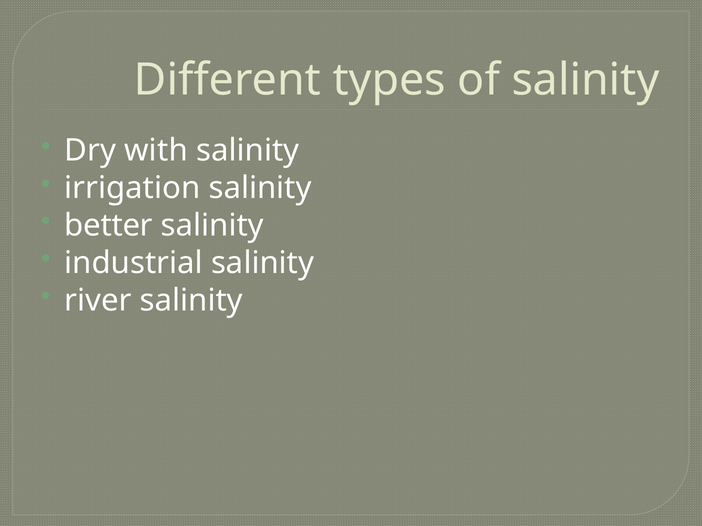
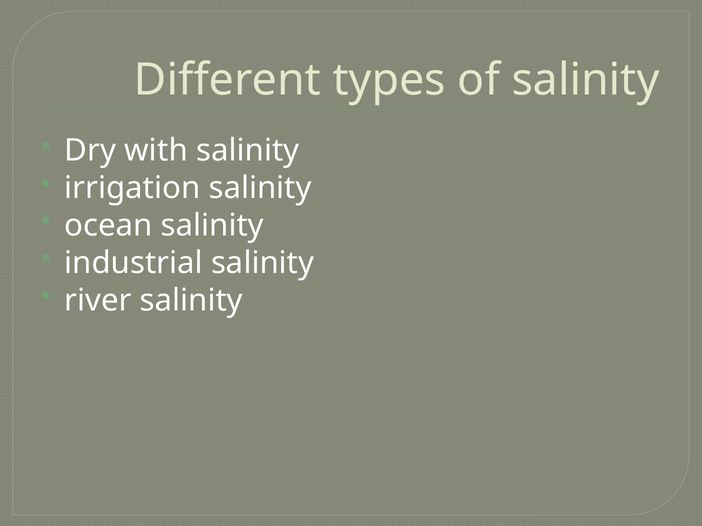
better: better -> ocean (109, 226)
